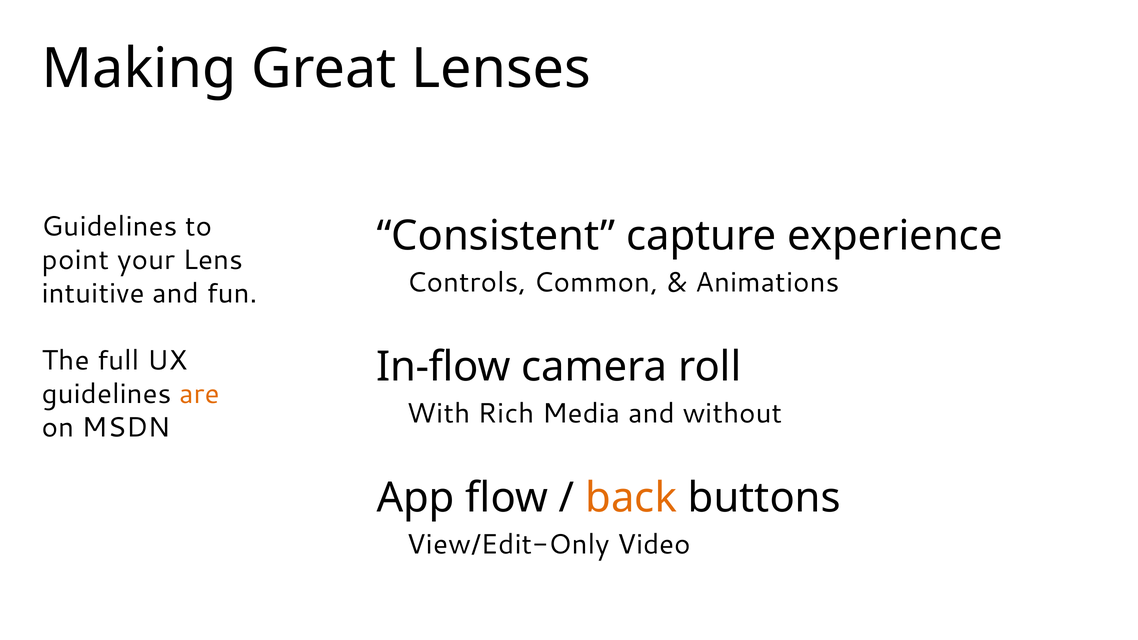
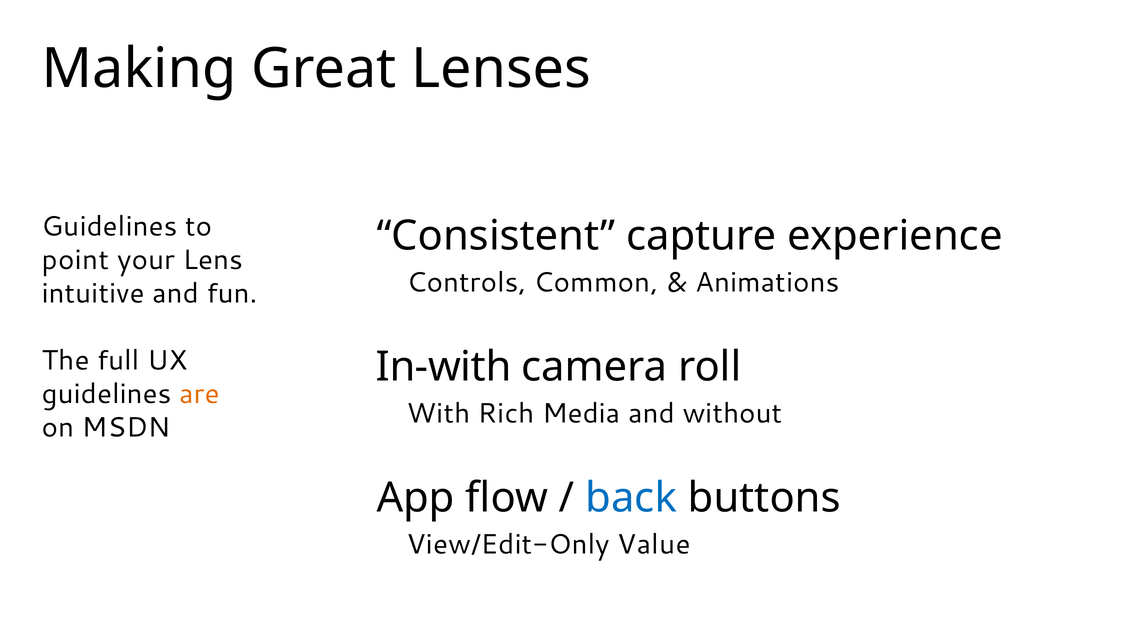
In-flow: In-flow -> In-with (444, 367)
back colour: orange -> blue (631, 498)
Video: Video -> Value (654, 545)
